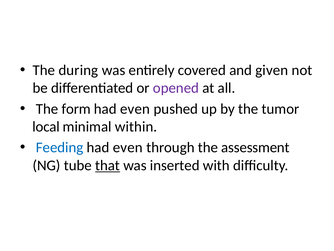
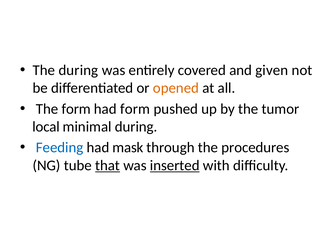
opened colour: purple -> orange (176, 88)
even: even -> form (135, 109)
minimal within: within -> during (136, 126)
even: even -> mask (128, 147)
assessment: assessment -> procedures (255, 147)
inserted underline: none -> present (175, 165)
